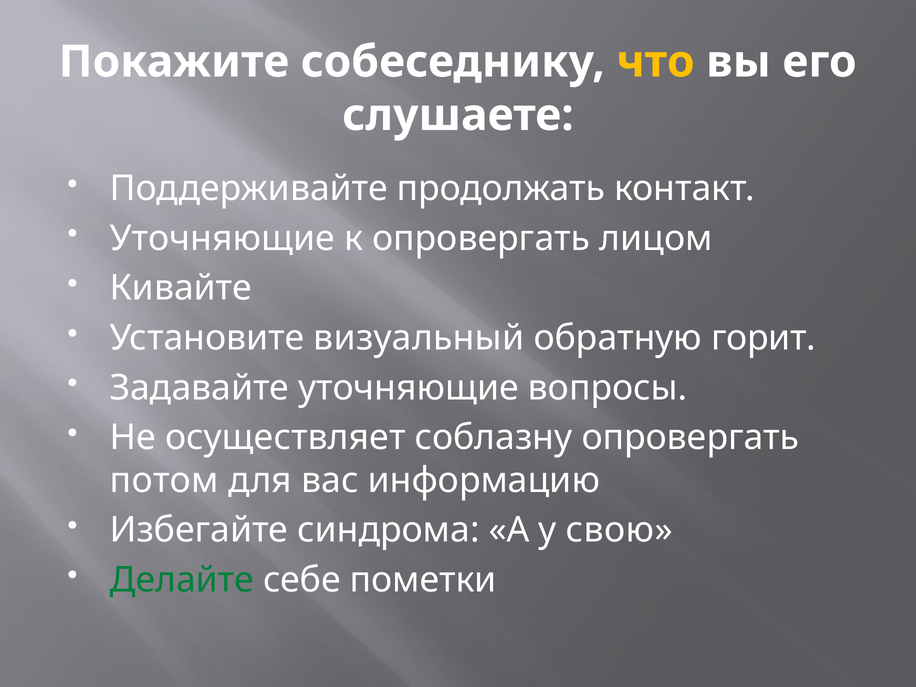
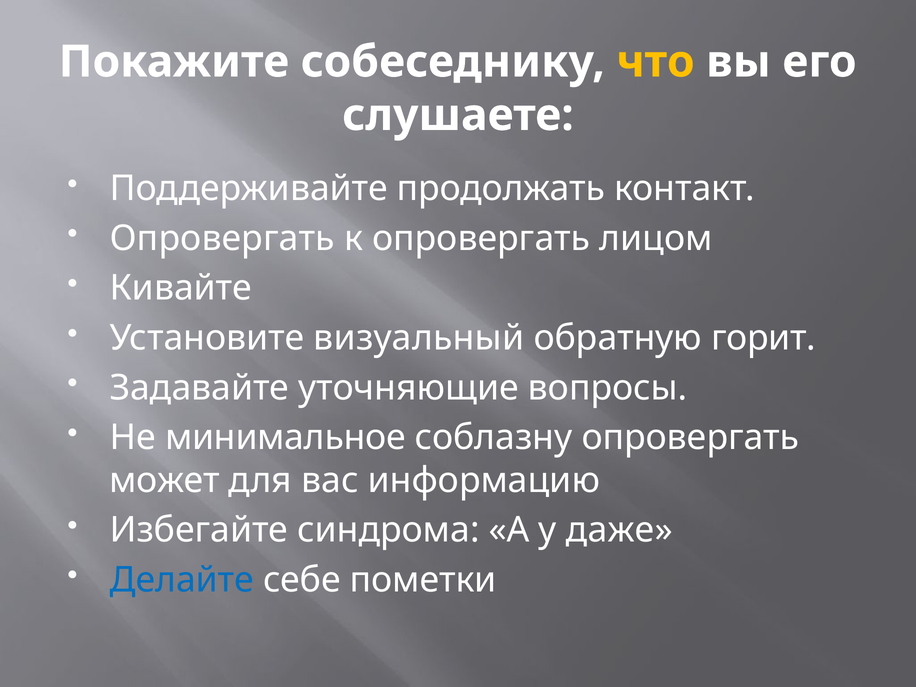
Уточняющие: Уточняющие -> Опровергать (222, 238)
осуществляет: осуществляет -> минимальное (285, 438)
потом: потом -> может (165, 480)
свою: свою -> даже (619, 530)
Делайте colour: green -> blue (182, 580)
